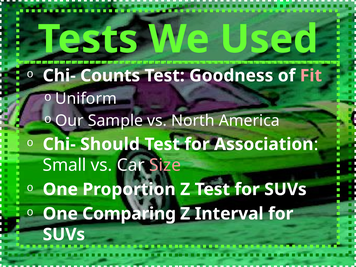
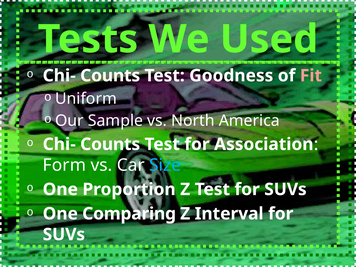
Should: Should -> Counts (110, 144)
Small: Small -> Form (64, 165)
Size colour: pink -> light blue (165, 165)
